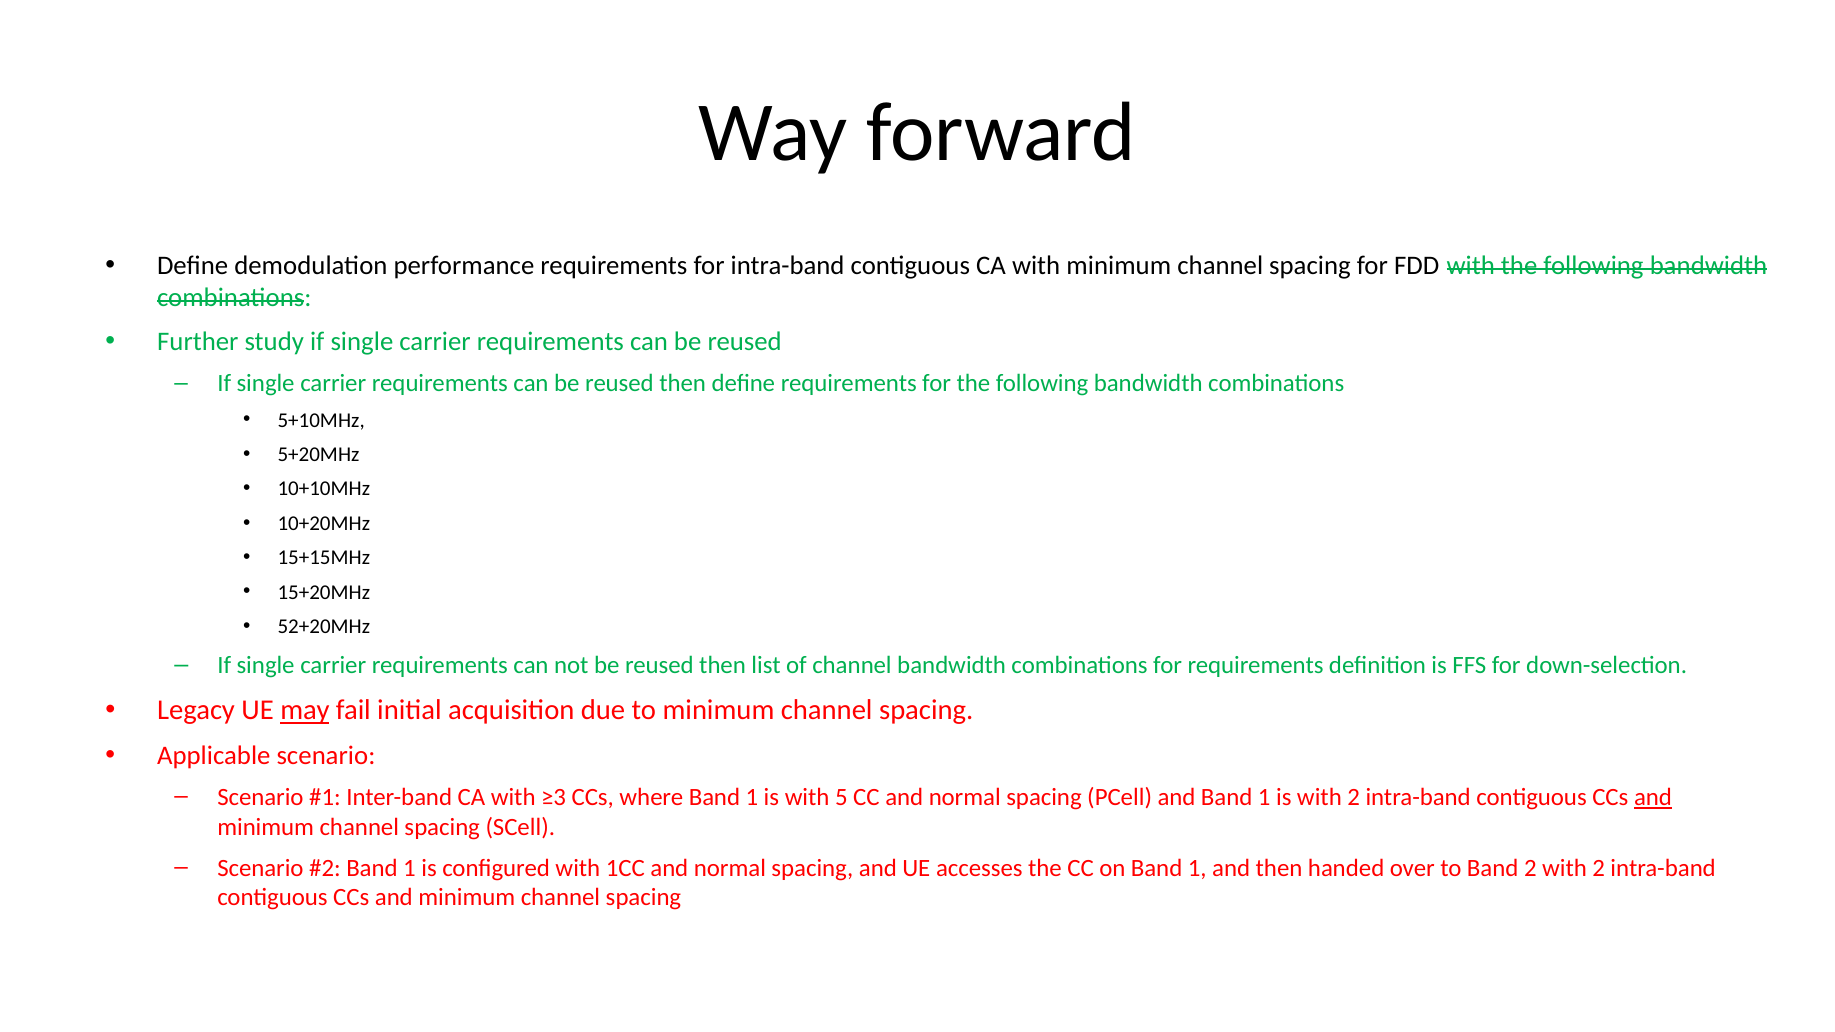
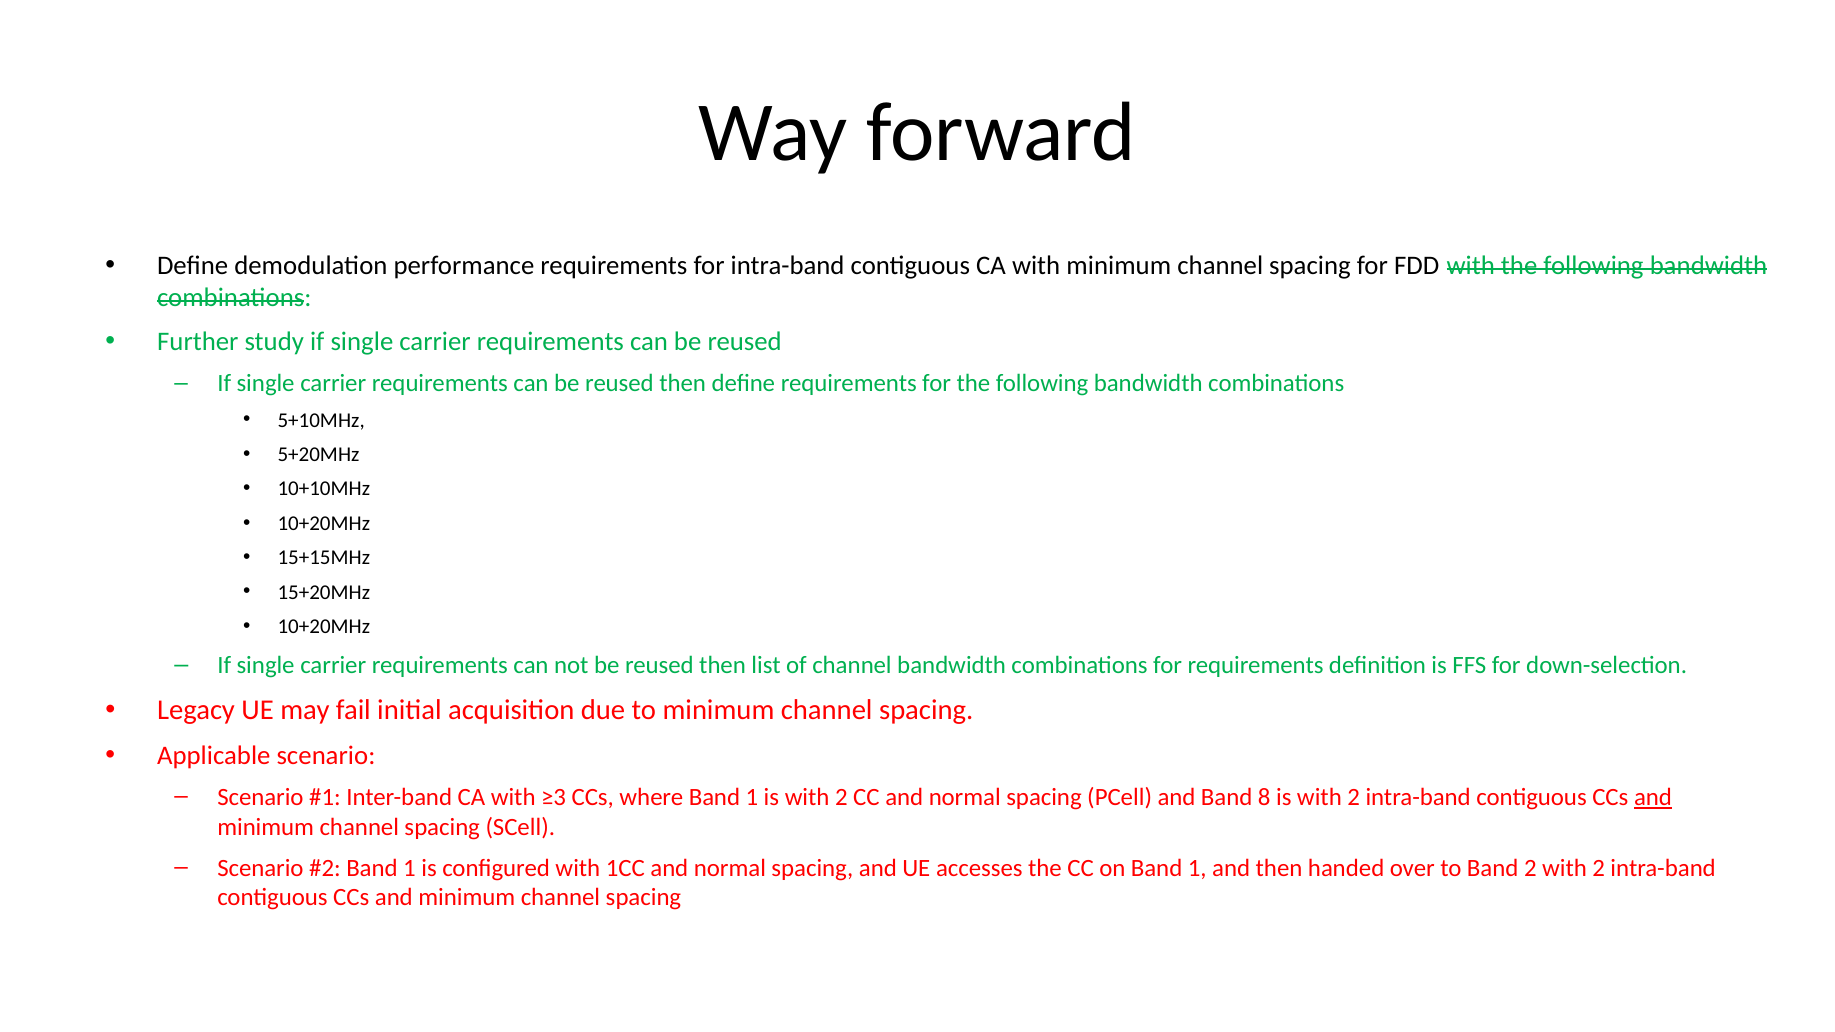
52+20MHz: 52+20MHz -> 10+20MHz (324, 627)
may underline: present -> none (305, 711)
1 is with 5: 5 -> 2 (841, 798)
and Band 1: 1 -> 8 (1264, 798)
